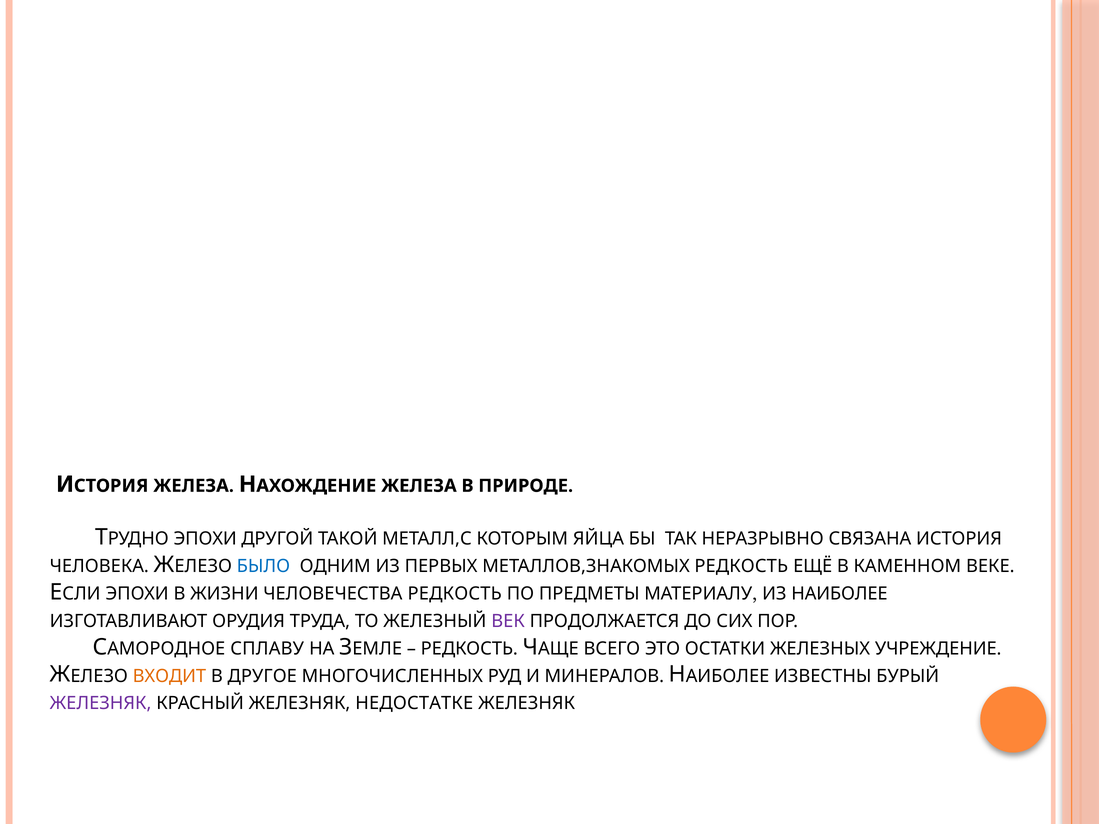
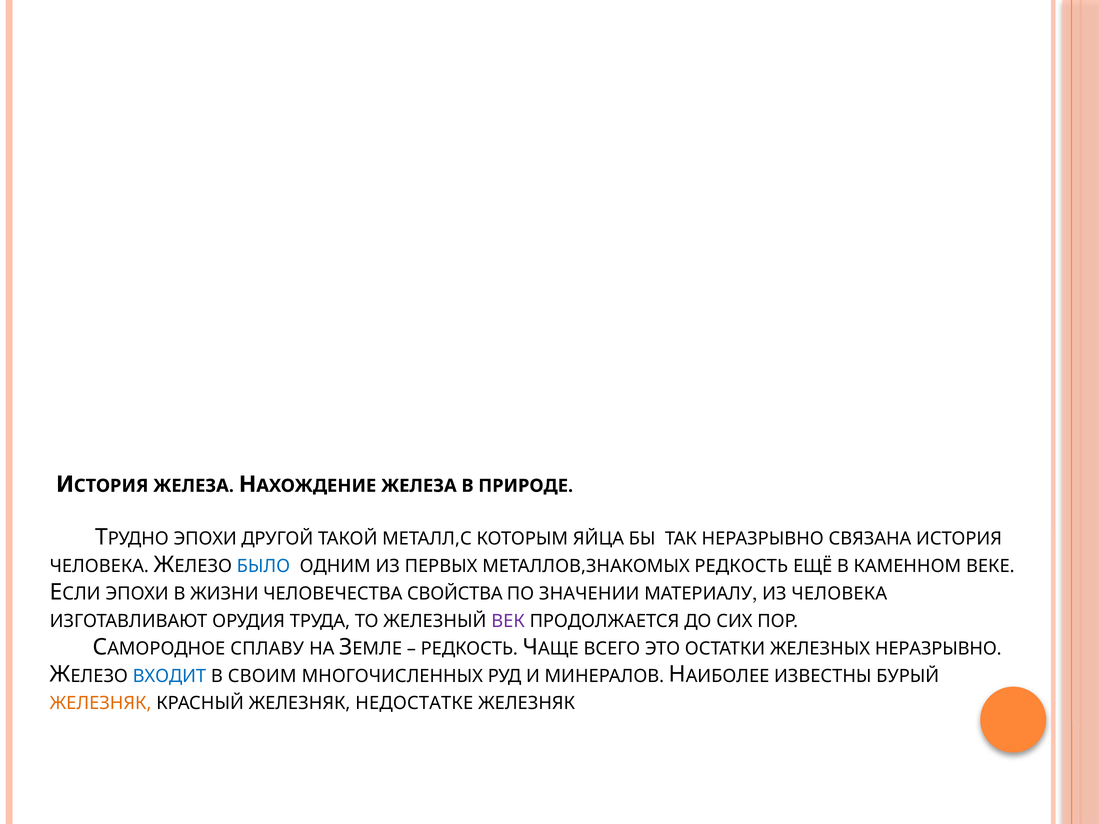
ЧЕЛОВЕЧЕСТВА РЕДКОСТЬ: РЕДКОСТЬ -> СВОЙСТВА (455, 594)
ПРЕДМЕТЫ: ПРЕДМЕТЫ -> ЗНАЧЕНИИ (589, 594)
ИЗ НАИБОЛЕЕ: НАИБОЛЕЕ -> ЧЕЛОВЕКА (839, 594)
ЖЕЛЕЗНЫХ УЧРЕЖДЕНИЕ: УЧРЕЖДЕНИЕ -> НЕРАЗРЫВНО (938, 649)
ВХОДИТ colour: orange -> blue (169, 676)
ДРУГОЕ: ДРУГОЕ -> СВОИМ (262, 676)
ЖЕЛЕЗНЯК colour: purple -> orange (101, 704)
